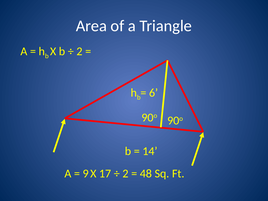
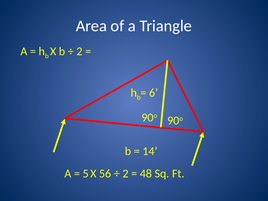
9: 9 -> 5 (86, 174)
17: 17 -> 56 (105, 174)
